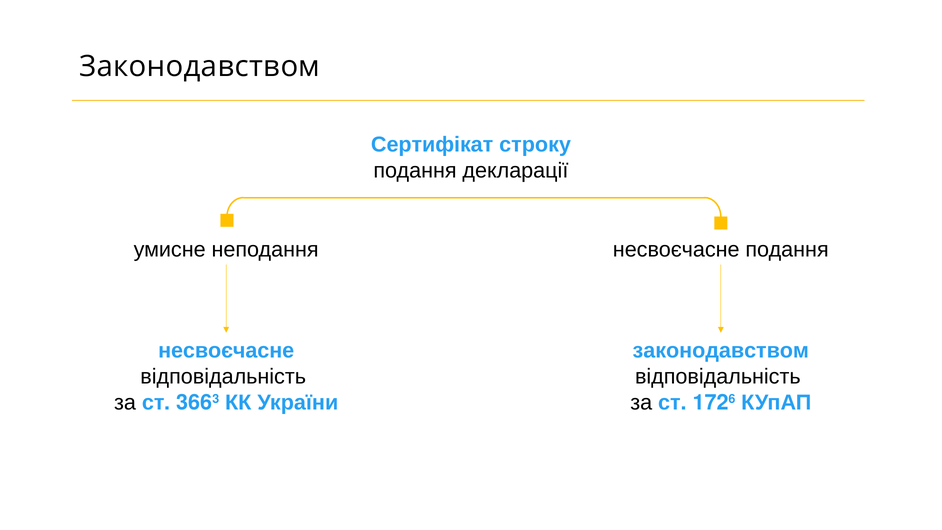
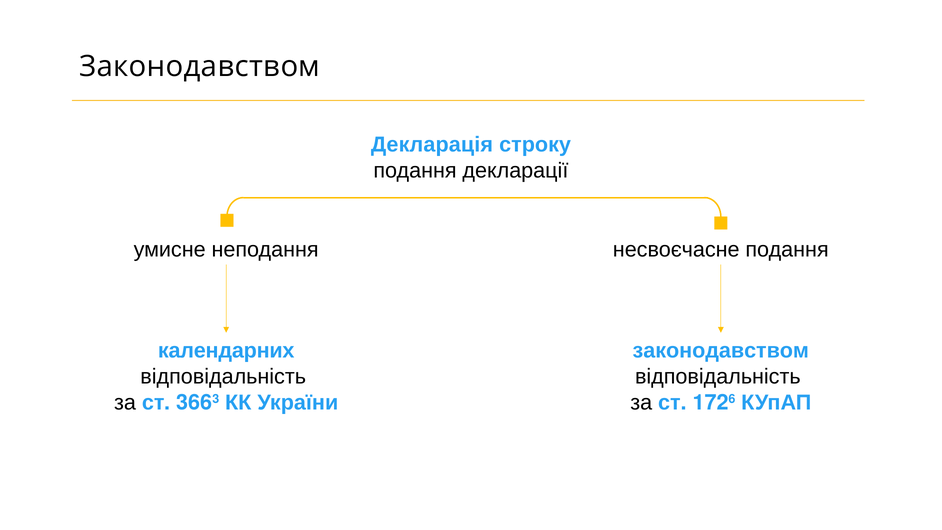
Сертифікат: Сертифікат -> Декларація (432, 145)
несвоєчасне: несвоєчасне -> календарних (226, 351)
